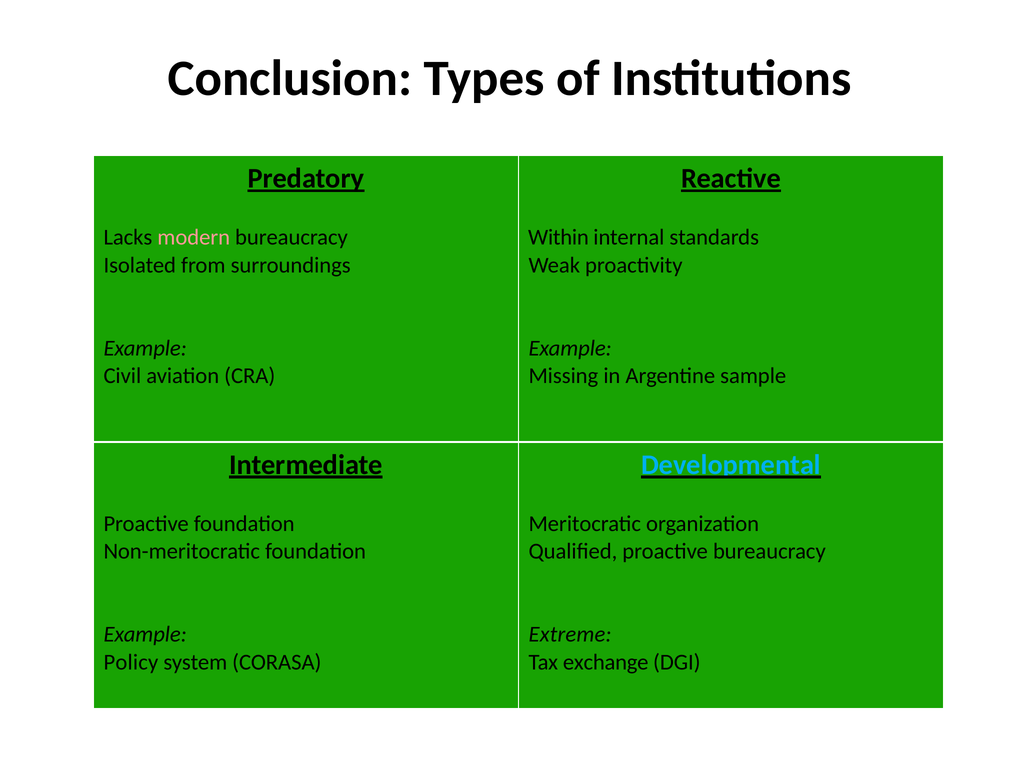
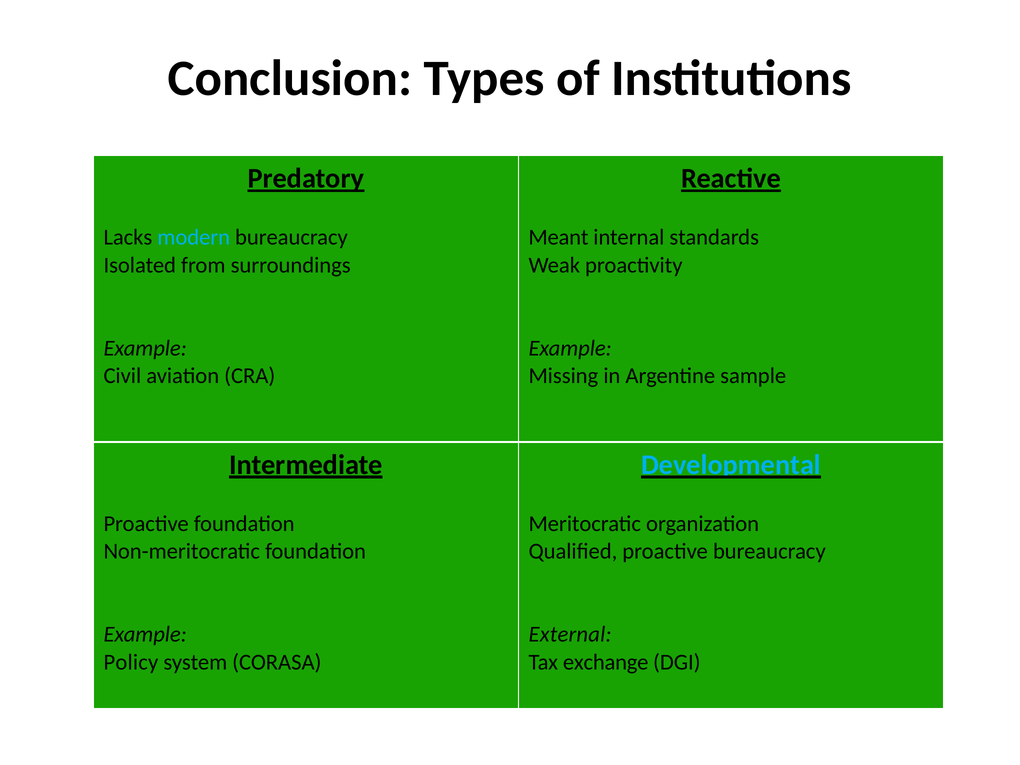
modern colour: pink -> light blue (194, 237)
Within: Within -> Meant (558, 237)
Extreme: Extreme -> External (570, 634)
